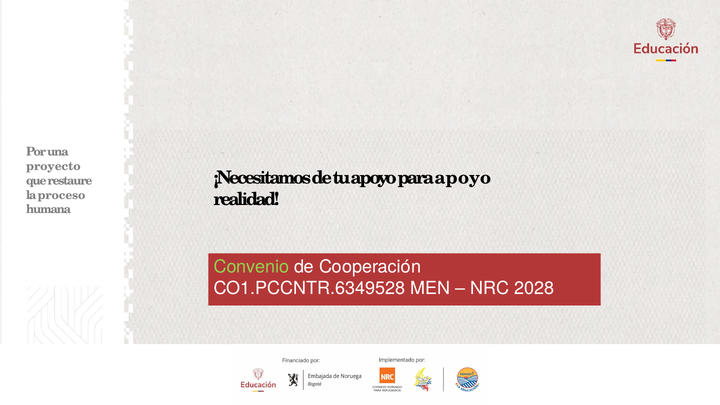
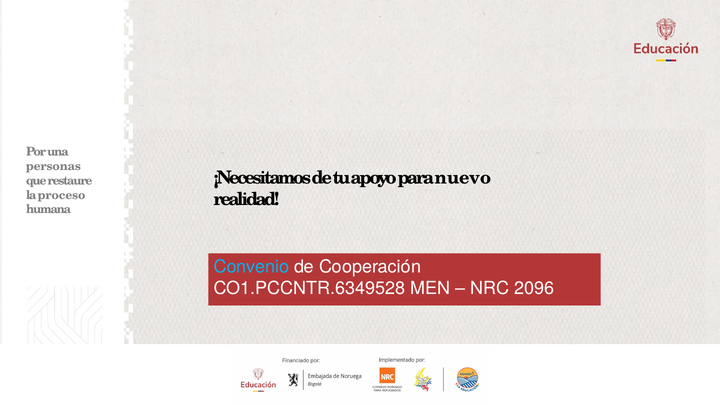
proyecto: proyecto -> personas (53, 166)
para apoyo: apoyo -> nuevo (463, 178)
Convenio colour: light green -> light blue (251, 267)
2028: 2028 -> 2096 (534, 288)
